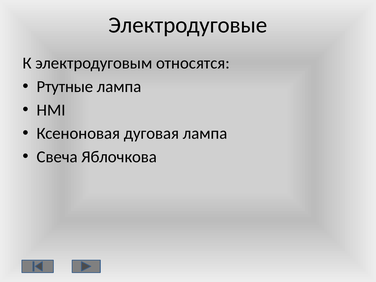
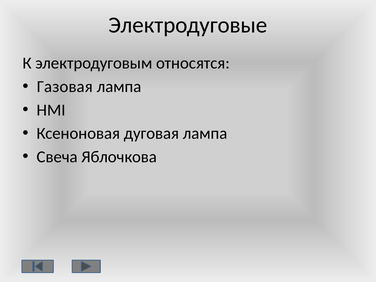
Ртутные: Ртутные -> Газовая (65, 87)
